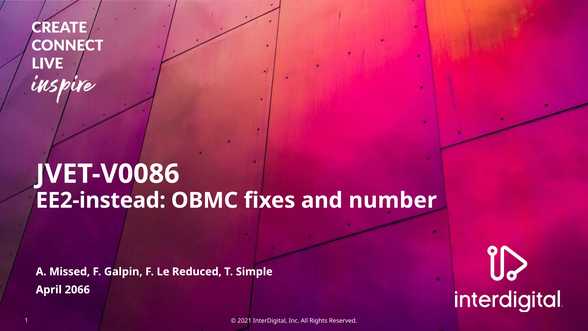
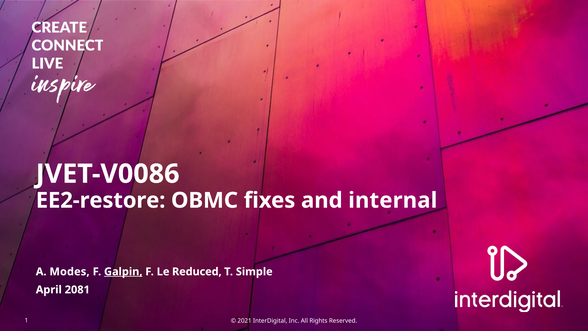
EE2-instead: EE2-instead -> EE2-restore (101, 200)
number: number -> internal (393, 200)
Missed: Missed -> Modes (70, 271)
Galpin underline: none -> present (123, 271)
2066: 2066 -> 2081 (77, 290)
